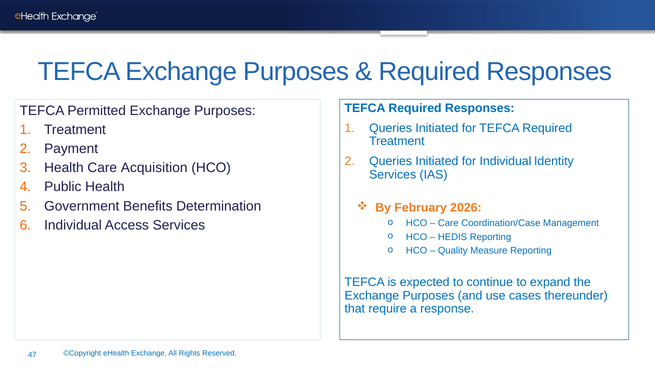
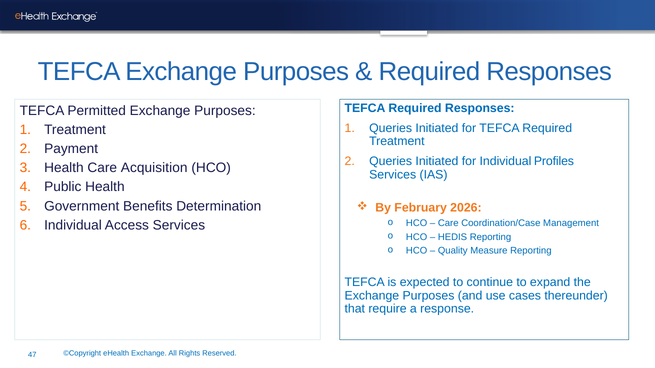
Identity: Identity -> Profiles (554, 162)
